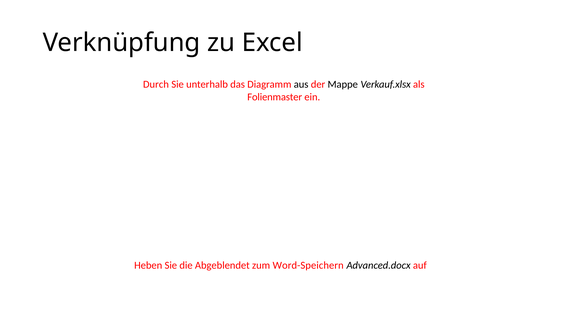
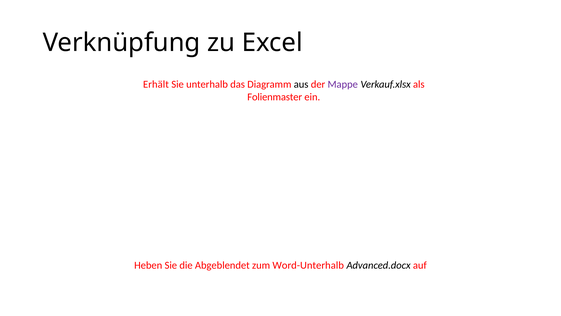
Durch: Durch -> Erhält (156, 84)
Mappe colour: black -> purple (343, 84)
Word-Speichern: Word-Speichern -> Word-Unterhalb (308, 265)
